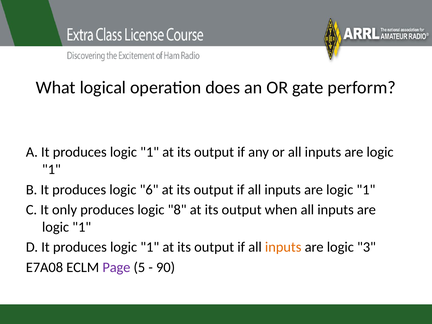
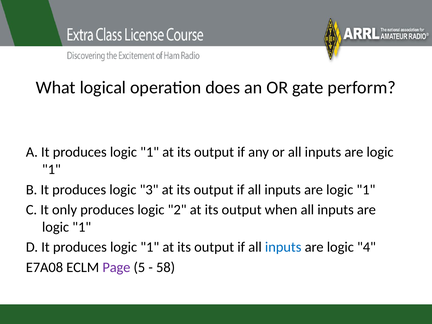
6: 6 -> 3 (149, 190)
8: 8 -> 2 (177, 210)
inputs colour: orange -> blue (283, 247)
3: 3 -> 4 (367, 247)
90: 90 -> 58 (166, 267)
